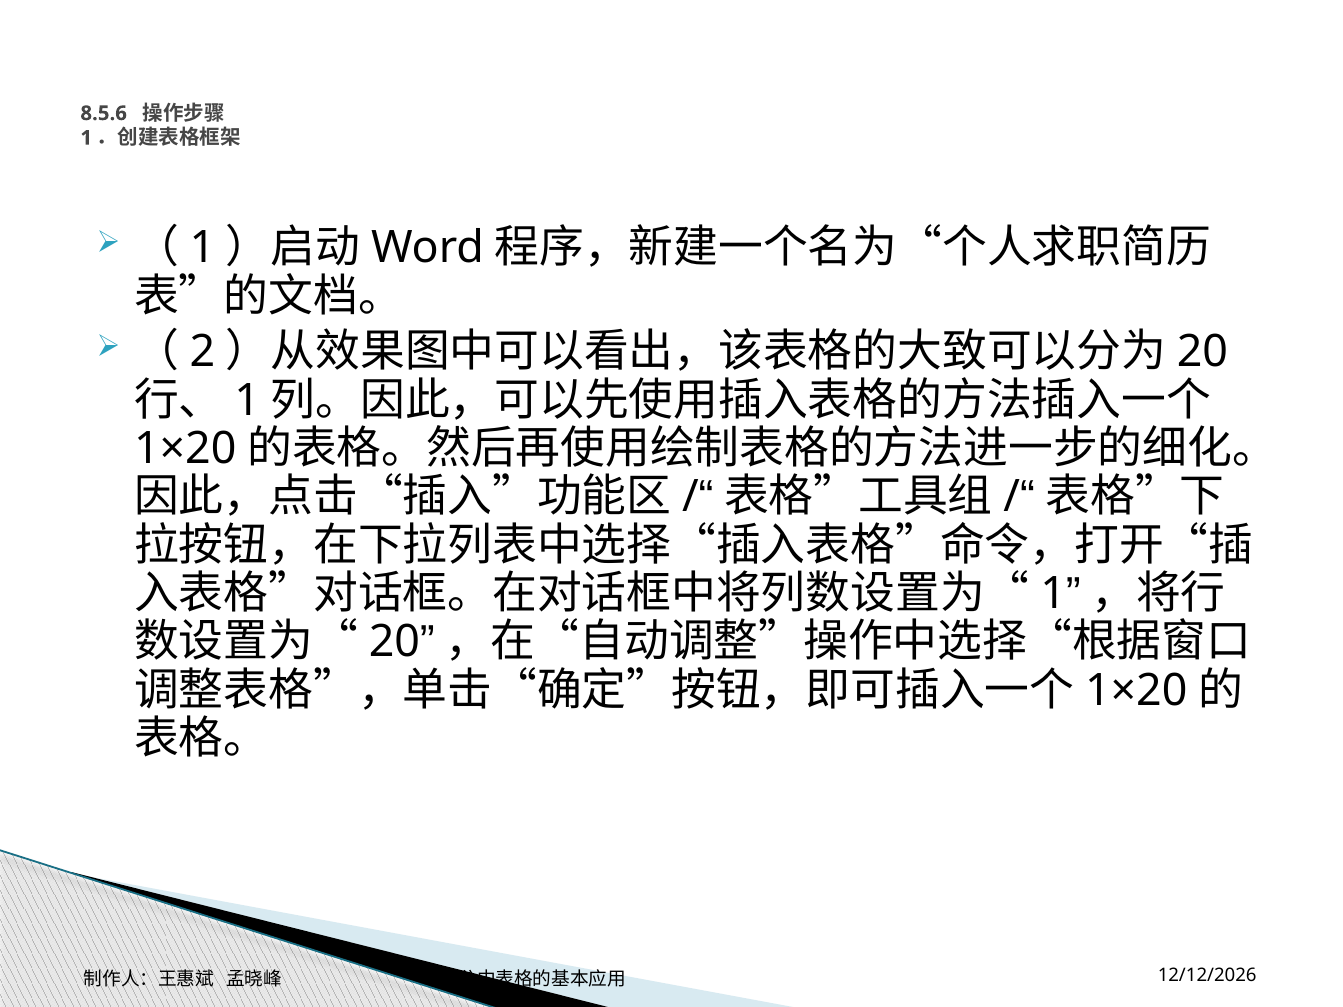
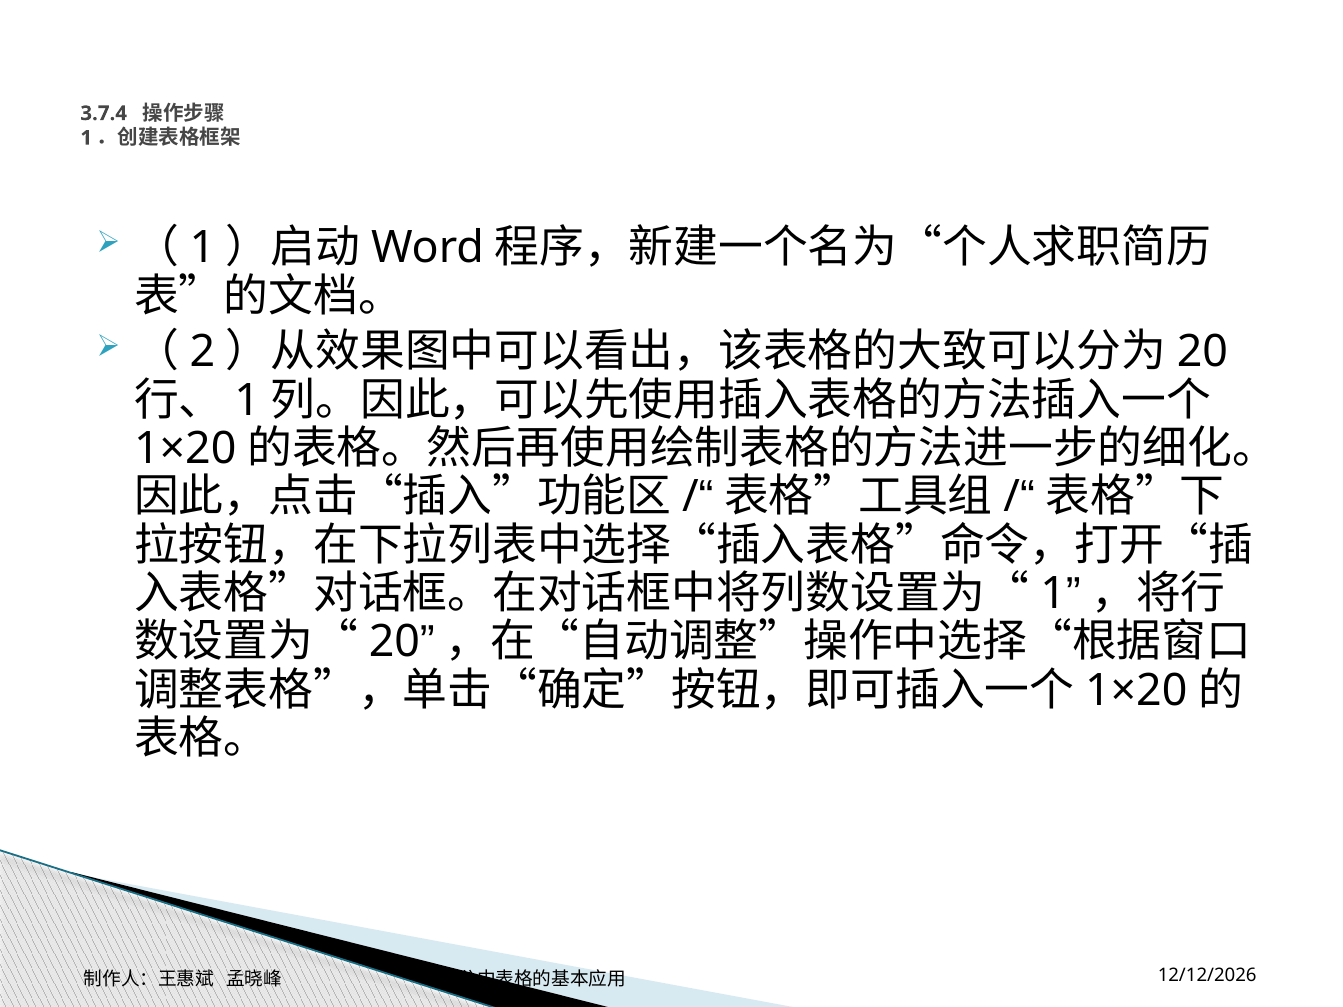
8.5.6: 8.5.6 -> 3.7.4 (104, 113)
